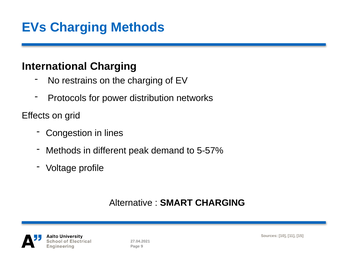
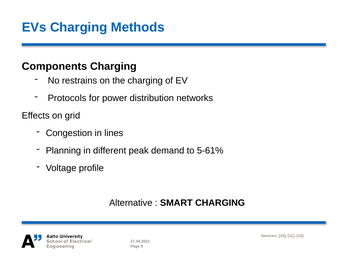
International: International -> Components (54, 66)
Methods: Methods -> Planning (63, 151)
5-57%: 5-57% -> 5-61% (210, 151)
